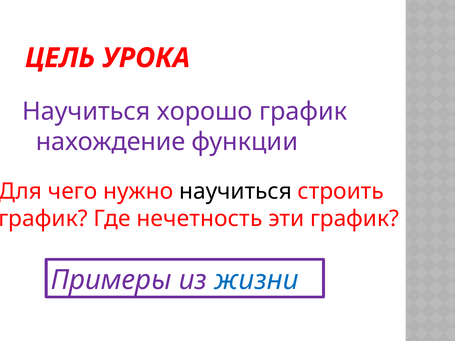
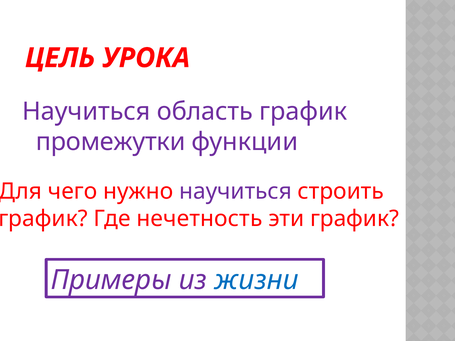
хорошо: хорошо -> область (205, 112)
нахождение: нахождение -> промежутки (111, 142)
научиться colour: black -> purple (236, 192)
